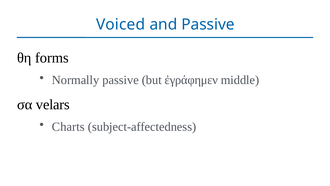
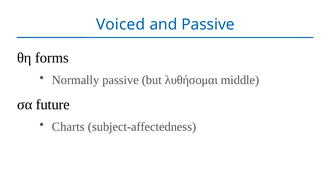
ἐγράφημεν: ἐγράφημεν -> λυθήσομαι (191, 80)
velars: velars -> future (53, 104)
